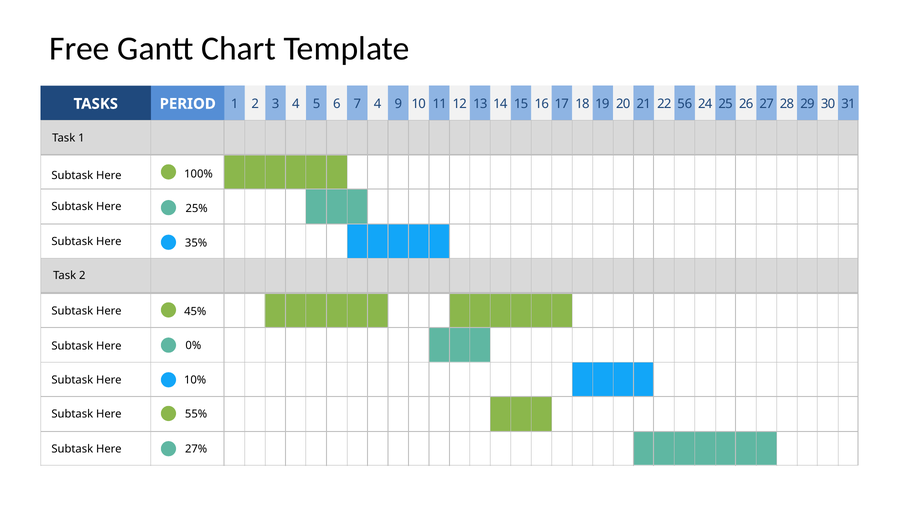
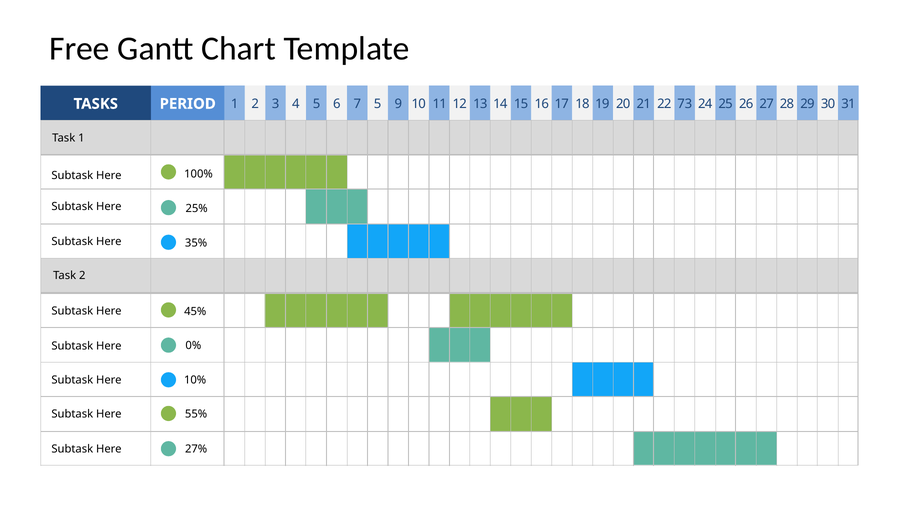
7 4: 4 -> 5 (378, 104)
56: 56 -> 73 (685, 104)
